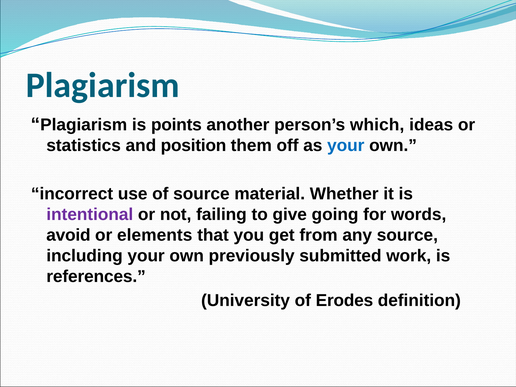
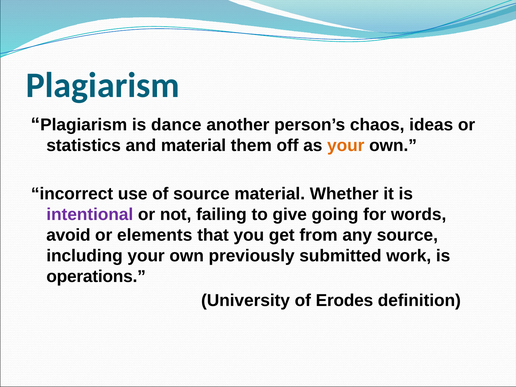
points: points -> dance (176, 125)
which: which -> chaos (377, 125)
and position: position -> material (193, 146)
your colour: blue -> orange (346, 146)
references: references -> operations (96, 276)
